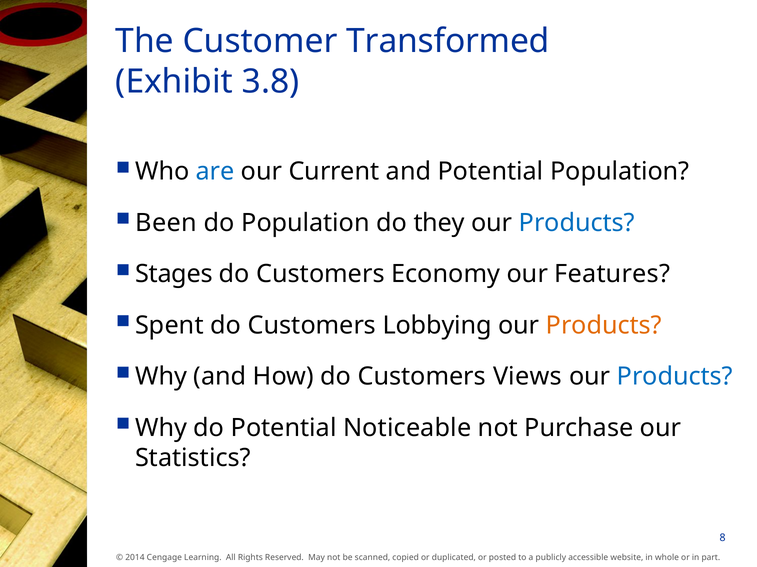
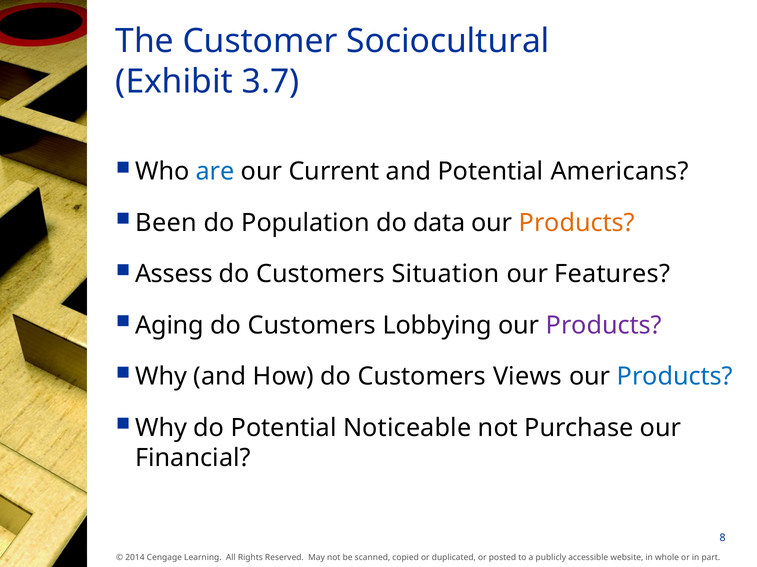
Transformed: Transformed -> Sociocultural (448, 41)
3.8: 3.8 -> 3.7 (271, 82)
Potential Population: Population -> Americans (620, 172)
they: they -> data (439, 223)
Products colour: blue -> orange (577, 223)
Stages: Stages -> Assess (174, 274)
Economy: Economy -> Situation (446, 274)
Spent: Spent -> Aging (170, 326)
Products colour: orange -> purple (604, 326)
Statistics: Statistics -> Financial (193, 459)
